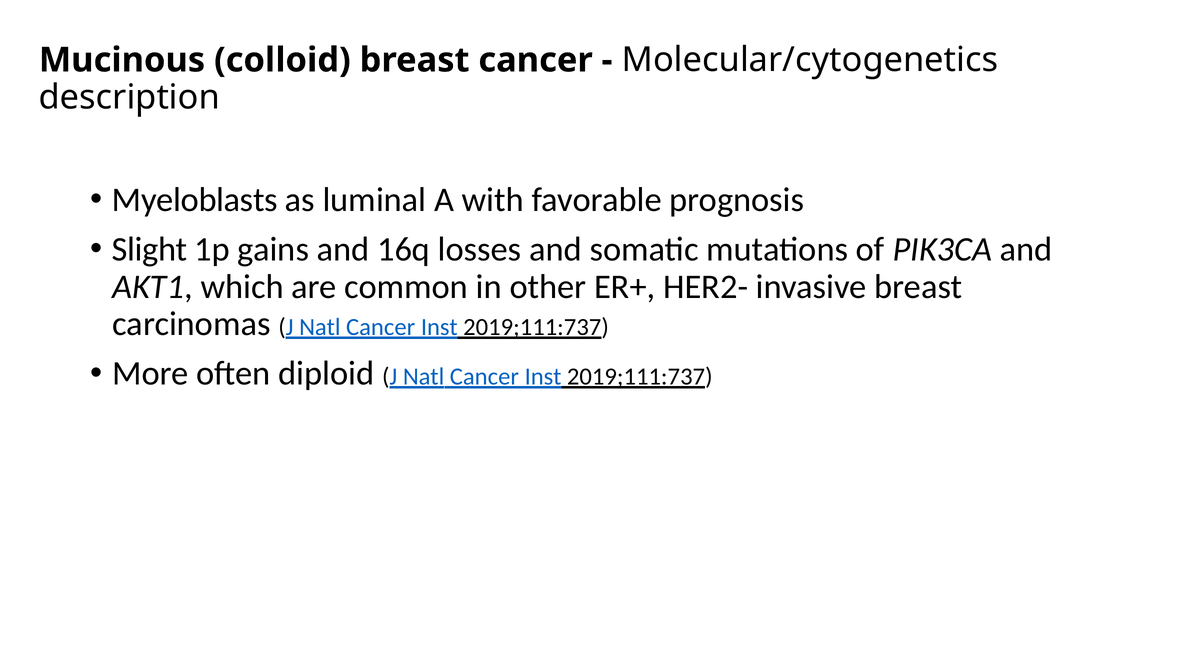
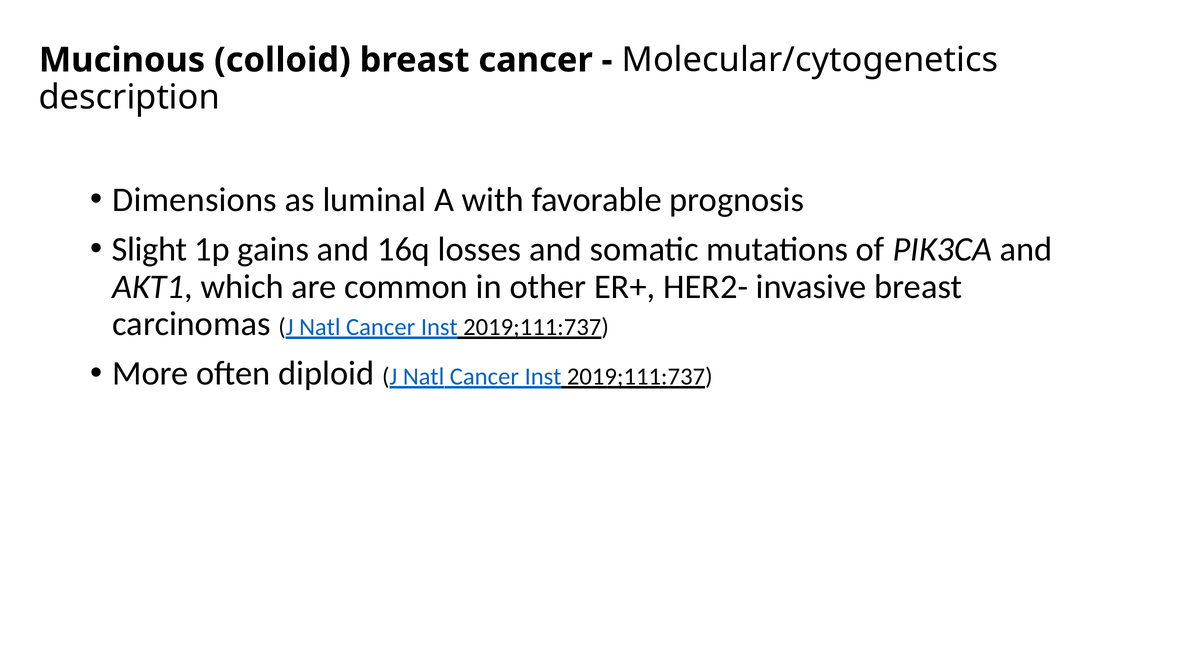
Myeloblasts: Myeloblasts -> Dimensions (195, 200)
